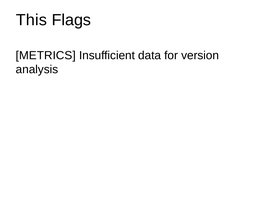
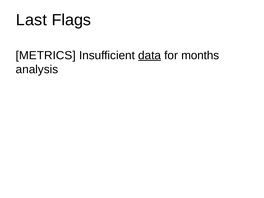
This: This -> Last (31, 20)
data underline: none -> present (150, 55)
version: version -> months (200, 55)
